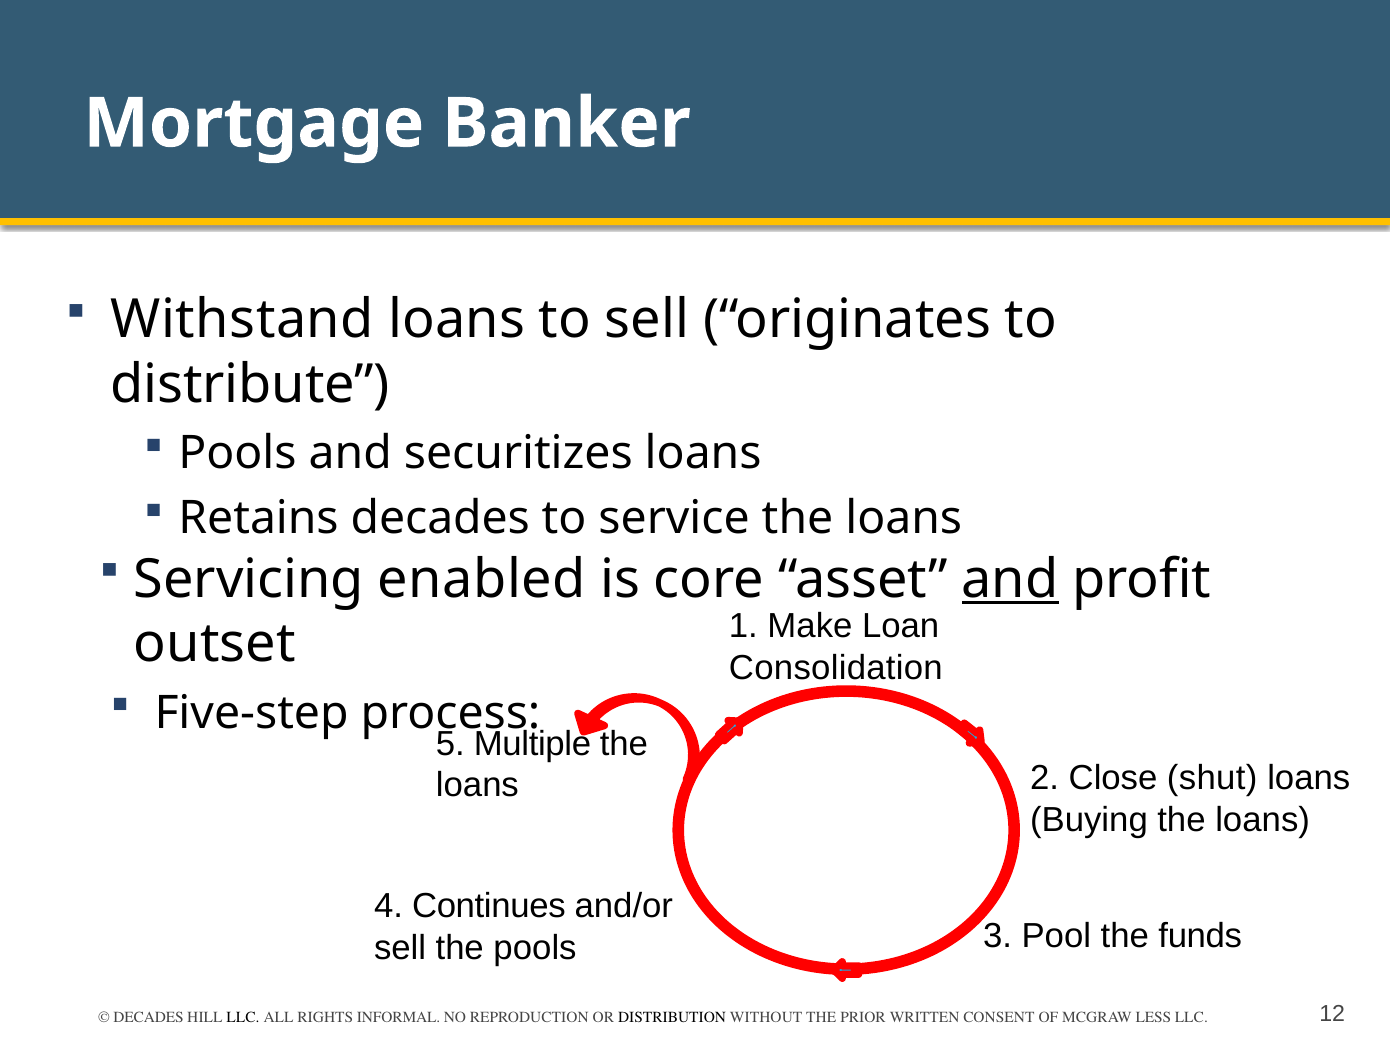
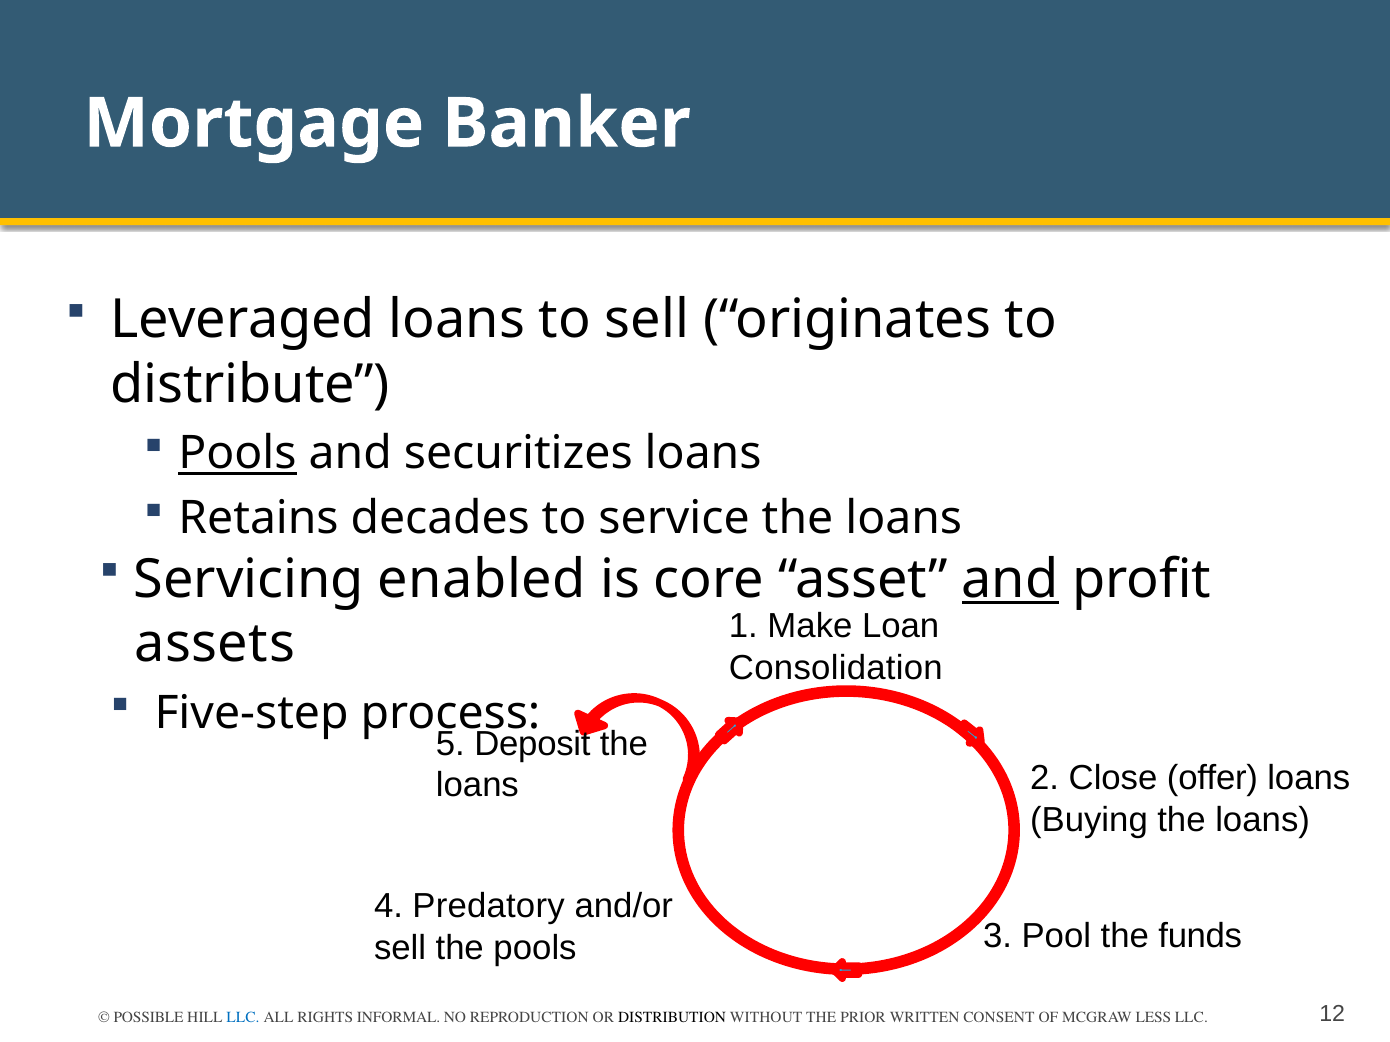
Withstand: Withstand -> Leveraged (243, 320)
Pools underline: none -> present (238, 454)
outset: outset -> assets (215, 644)
Multiple: Multiple -> Deposit (532, 744)
shut: shut -> offer (1212, 778)
Continues: Continues -> Predatory (489, 906)
DECADES: DECADES -> POSSIBLE (149, 1018)
LLC colour: black -> blue (243, 1018)
